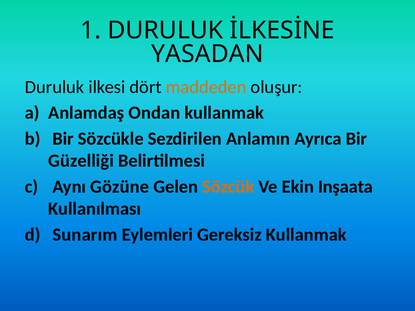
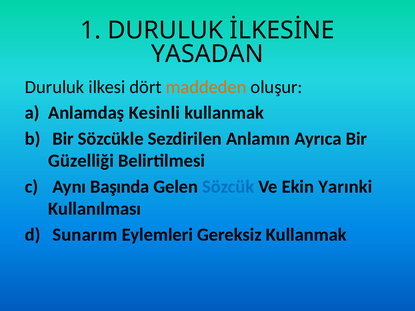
Ondan: Ondan -> Kesinli (154, 113)
Gözüne: Gözüne -> Başında (120, 187)
Sözcük colour: orange -> blue (228, 187)
Inşaata: Inşaata -> Yarınki (345, 187)
